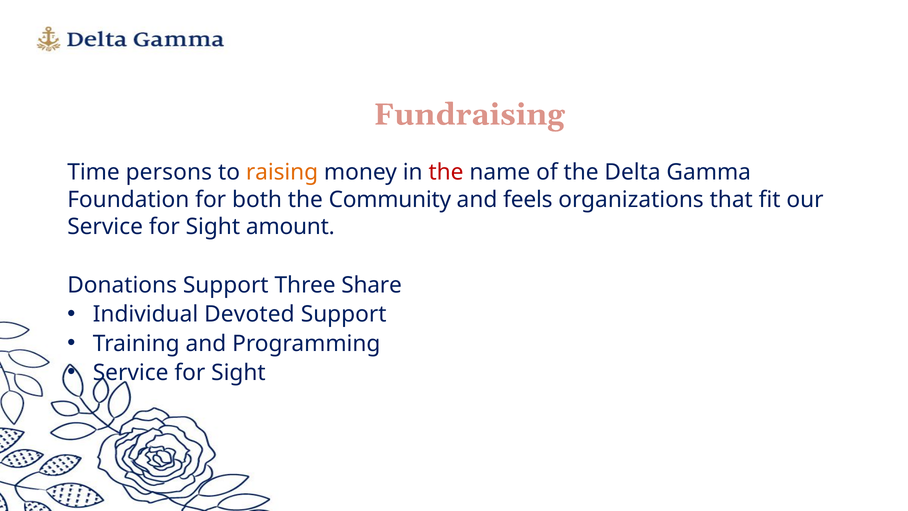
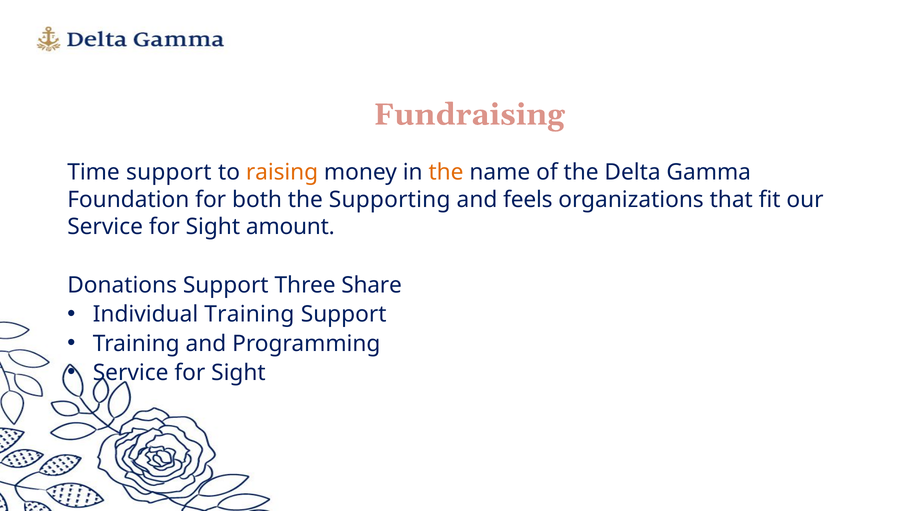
Time persons: persons -> support (169, 172)
the colour: red -> orange (446, 172)
Community: Community -> Supporting (390, 200)
Individual Devoted: Devoted -> Training (249, 314)
